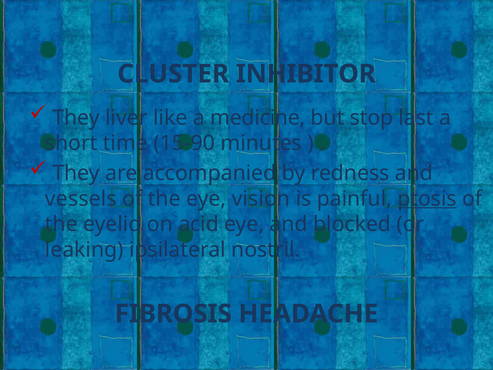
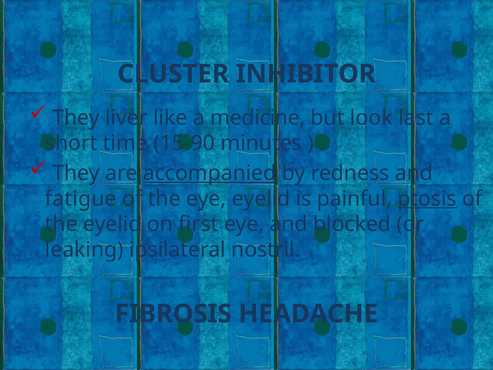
stop: stop -> look (371, 118)
accompanied underline: none -> present (210, 173)
vessels: vessels -> fatigue (81, 199)
eye vision: vision -> eyelid (261, 199)
acid: acid -> first (198, 224)
